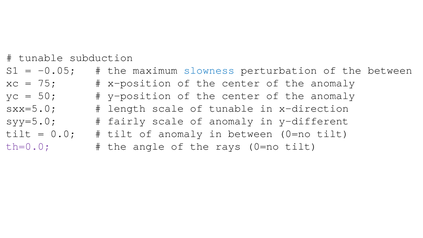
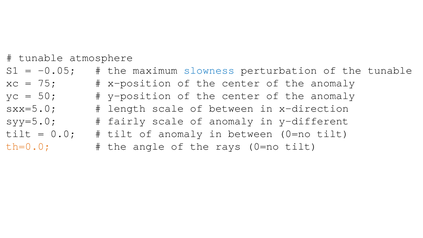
subduction: subduction -> atmosphere (101, 58)
the between: between -> tunable (390, 70)
of tunable: tunable -> between (231, 108)
th=0.0 colour: purple -> orange (28, 146)
